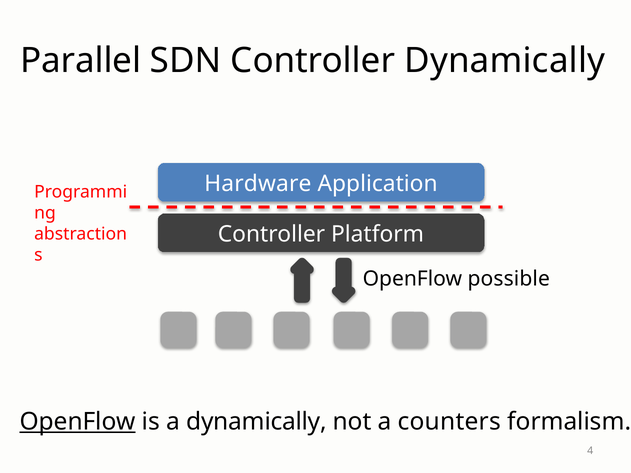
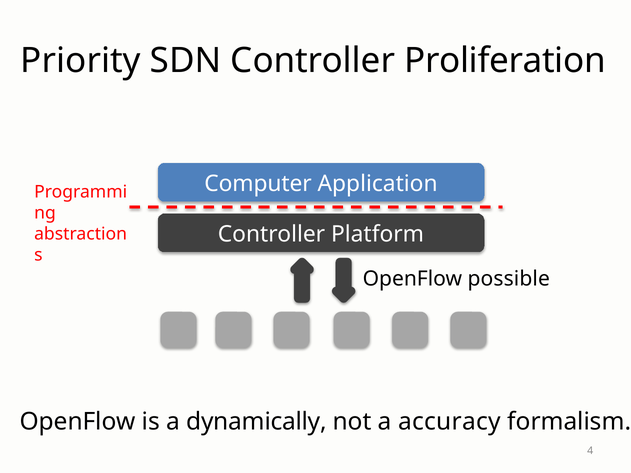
Parallel: Parallel -> Priority (81, 61)
Controller Dynamically: Dynamically -> Proliferation (505, 61)
Hardware: Hardware -> Computer (258, 184)
OpenFlow underline: present -> none (78, 422)
counters: counters -> accuracy (449, 422)
